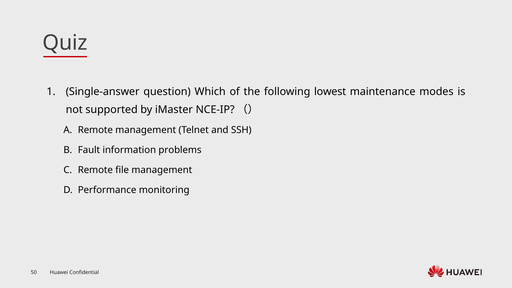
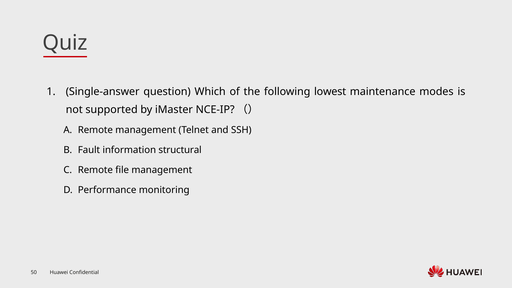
problems: problems -> structural (180, 150)
